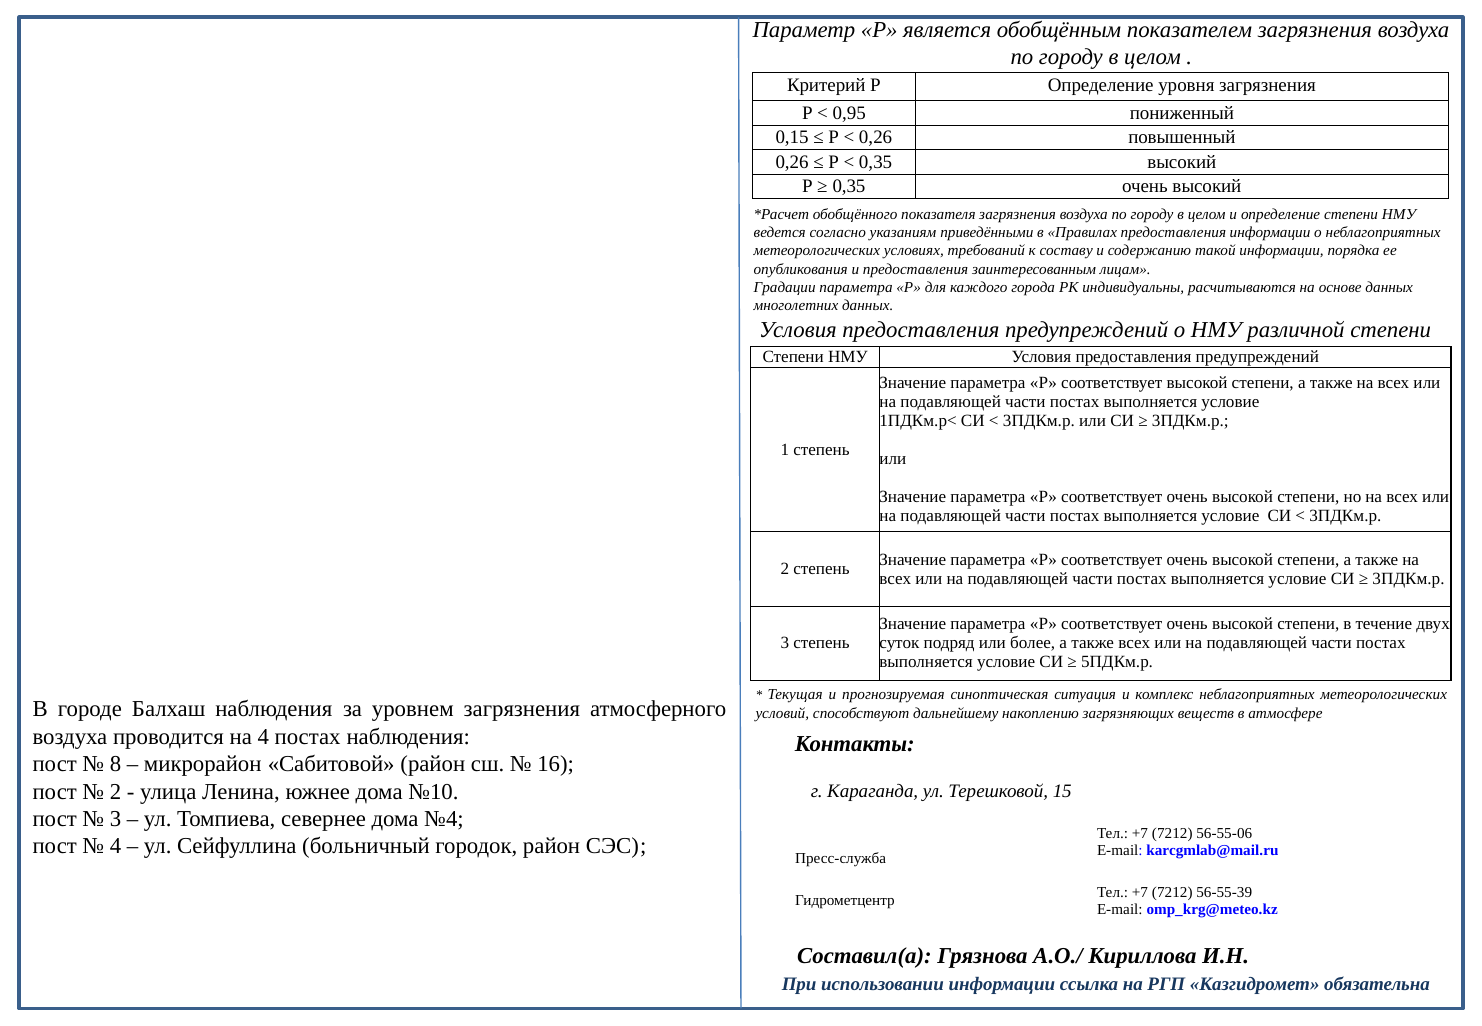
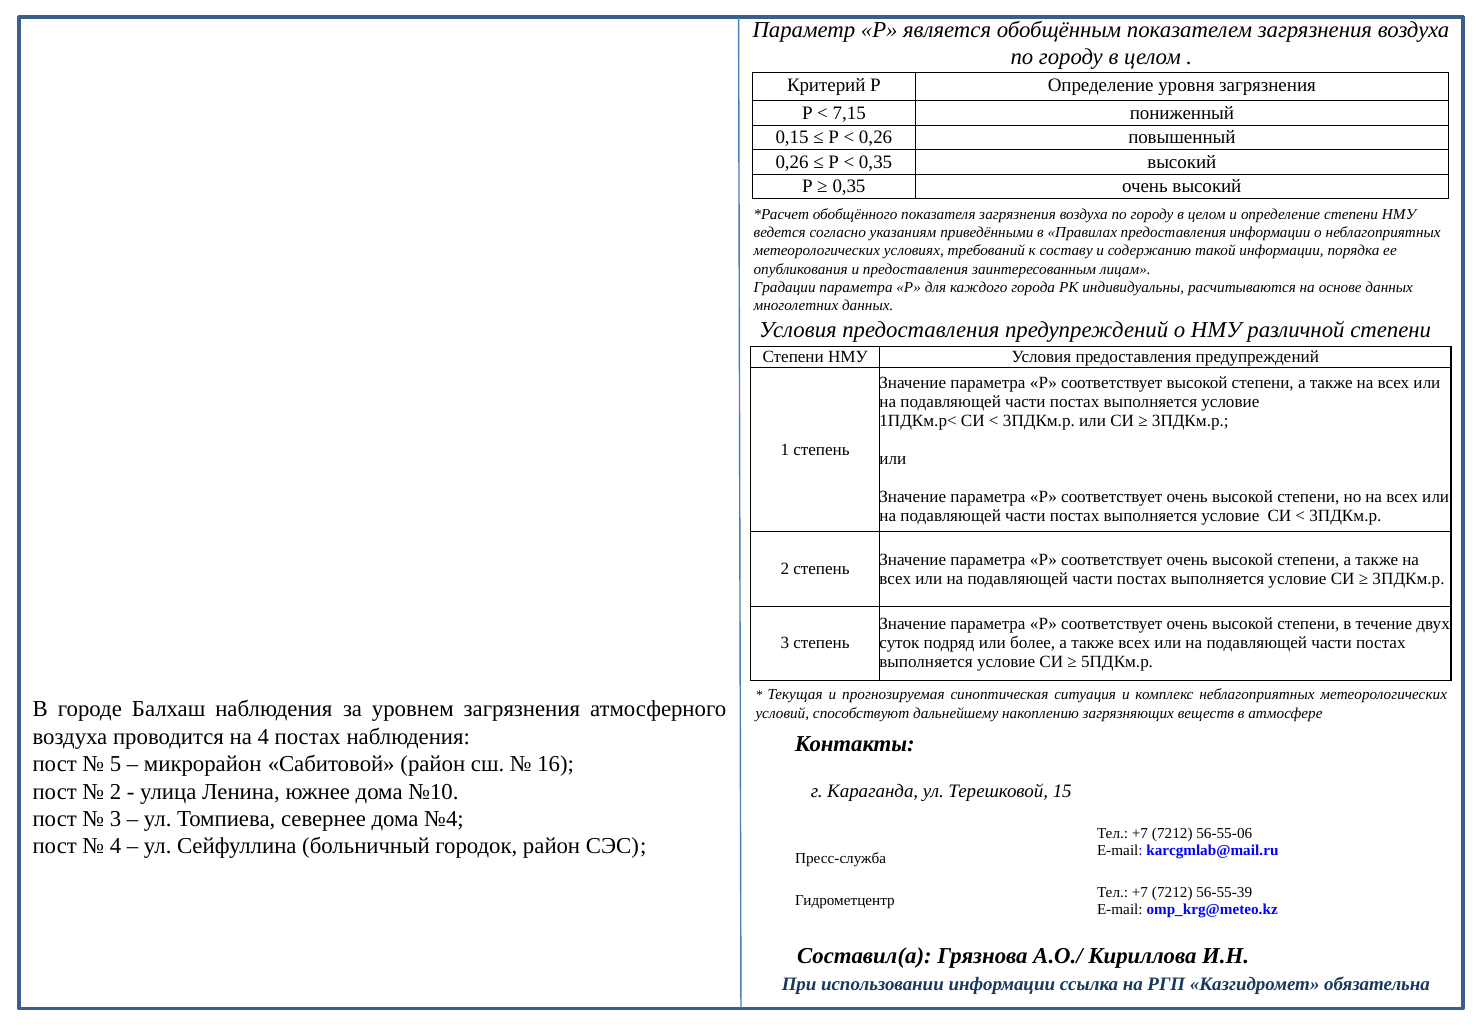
0,95: 0,95 -> 7,15 (849, 113)
8: 8 -> 5 (116, 764)
